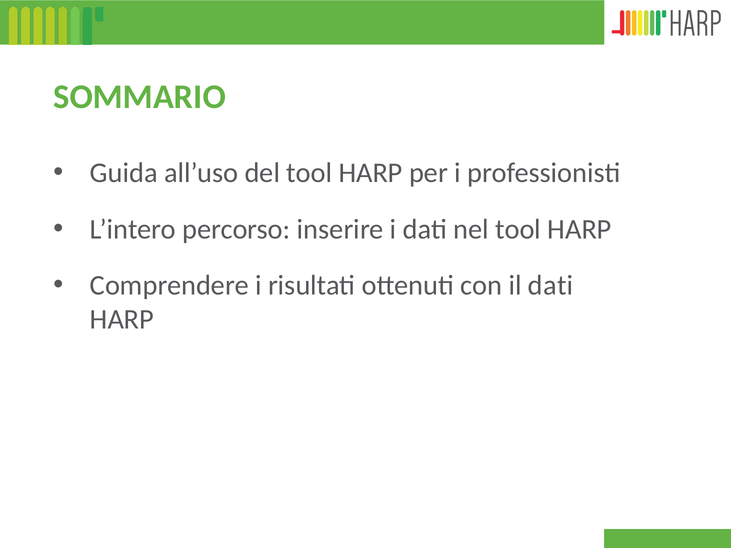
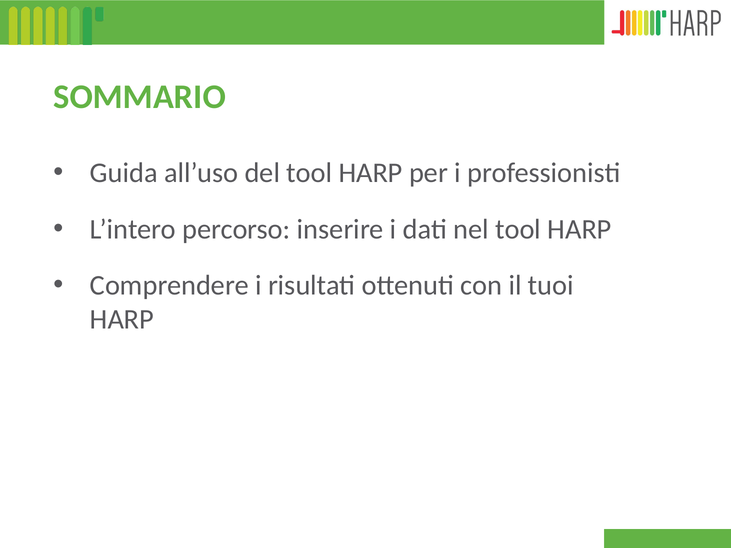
il dati: dati -> tuoi (551, 286)
